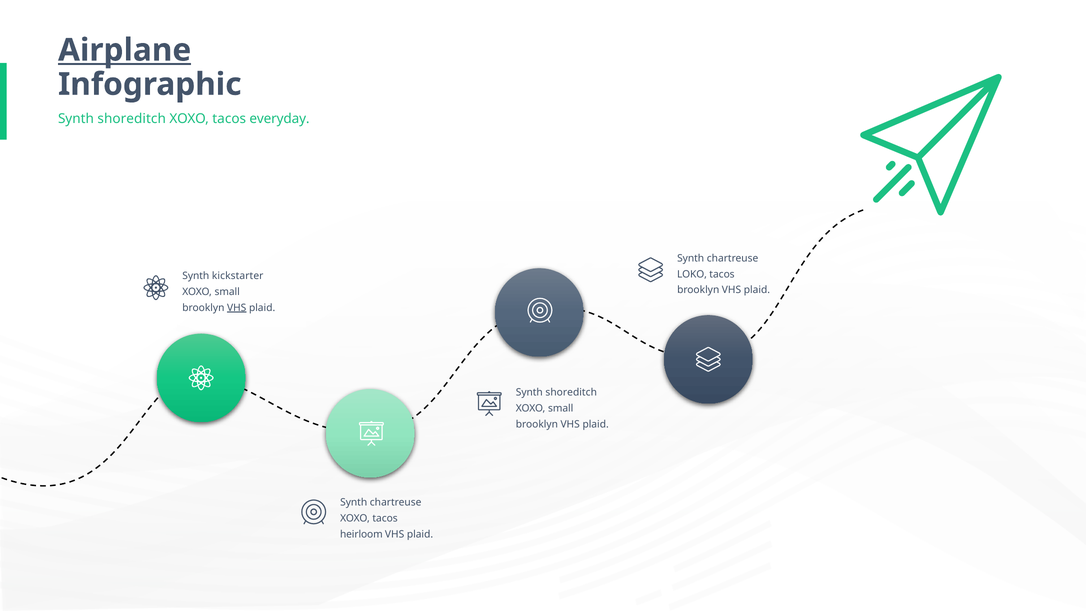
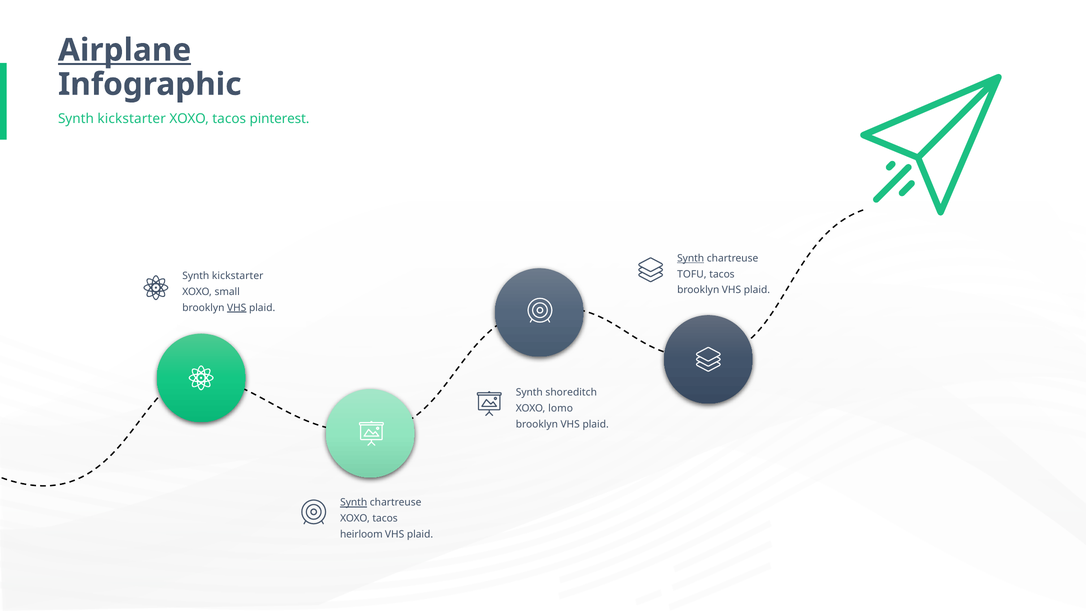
shoreditch: shoreditch -> kickstarter (132, 119)
everyday: everyday -> pinterest (280, 119)
Synth underline: none -> present (691, 258)
LOKO: LOKO -> TOFU (692, 274)
small: small -> lomo (561, 408)
Synth underline: none -> present (354, 503)
